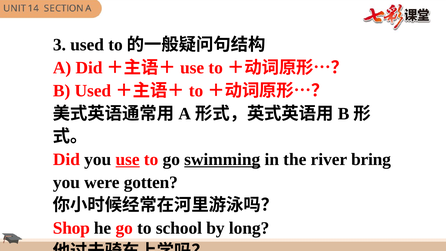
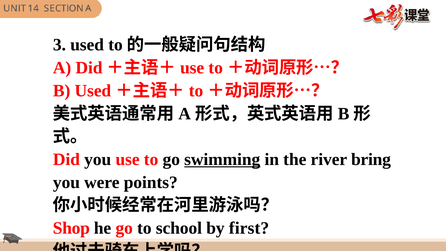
use underline: present -> none (128, 159)
gotten: gotten -> points (151, 182)
long: long -> first (249, 228)
